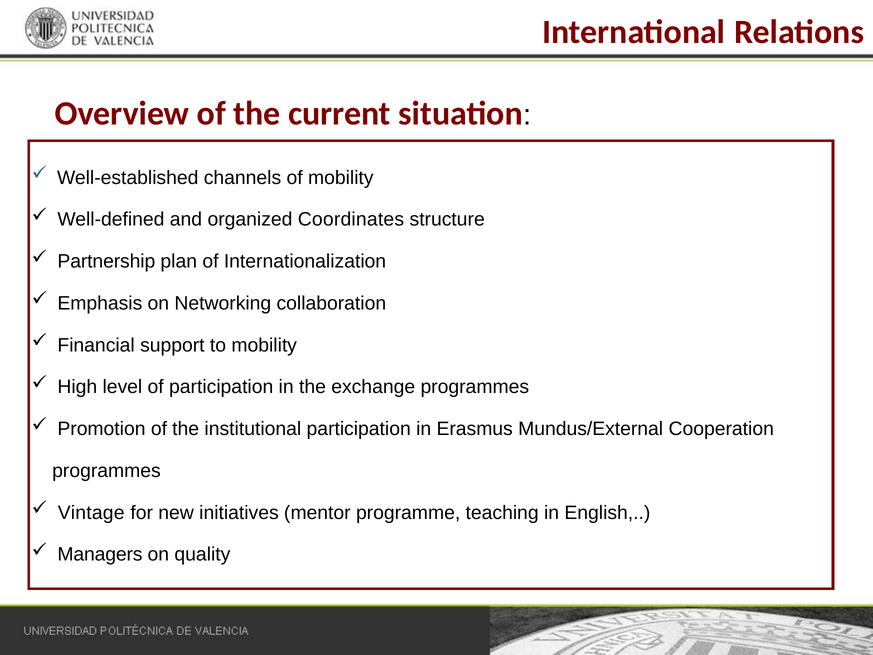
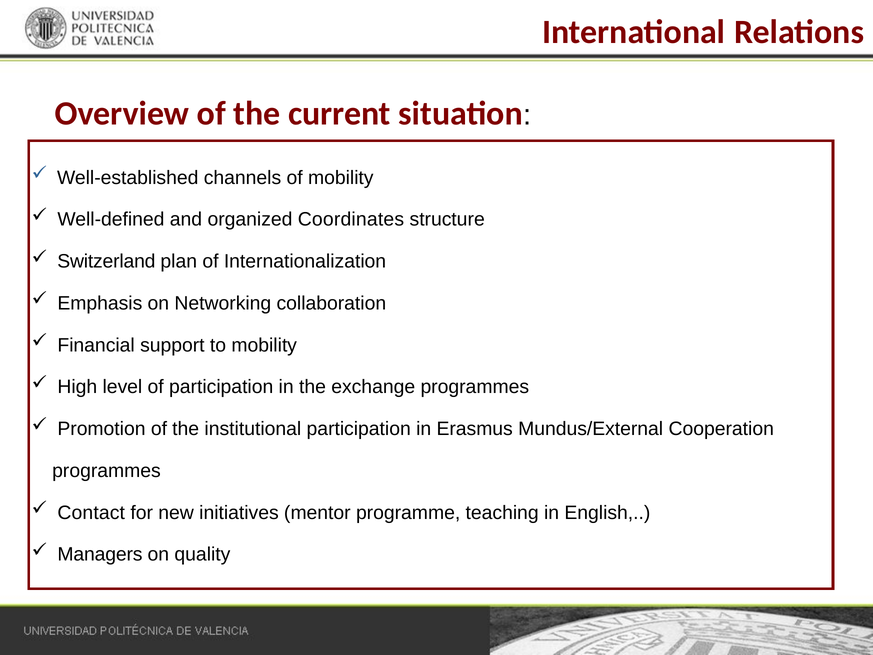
Partnership: Partnership -> Switzerland (106, 261)
Vintage: Vintage -> Contact (91, 512)
